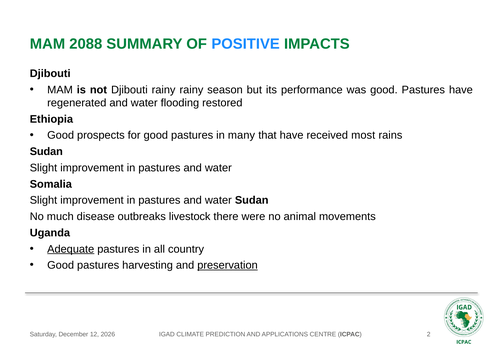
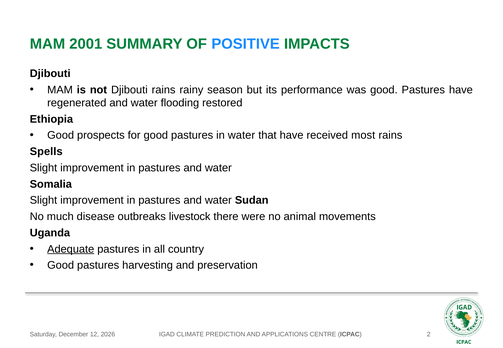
2088: 2088 -> 2001 (86, 44)
Djibouti rainy: rainy -> rains (164, 90)
in many: many -> water (241, 135)
Sudan: Sudan -> Spells (46, 152)
preservation underline: present -> none (228, 265)
